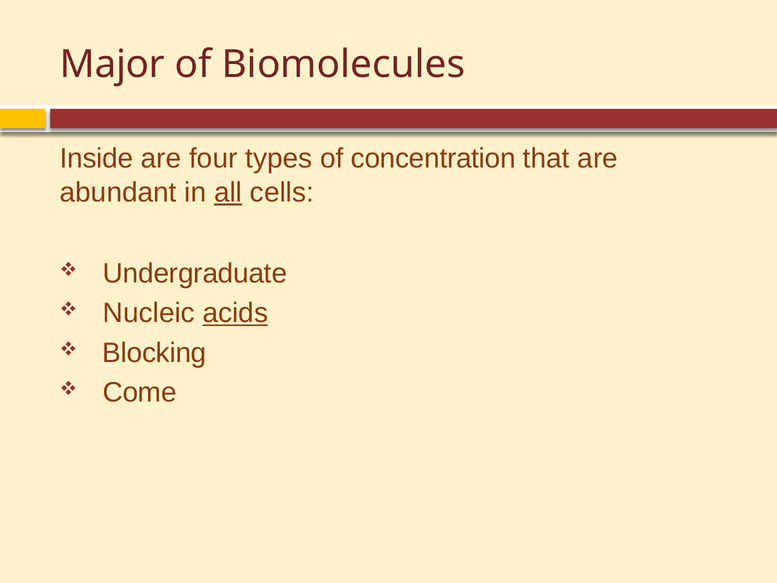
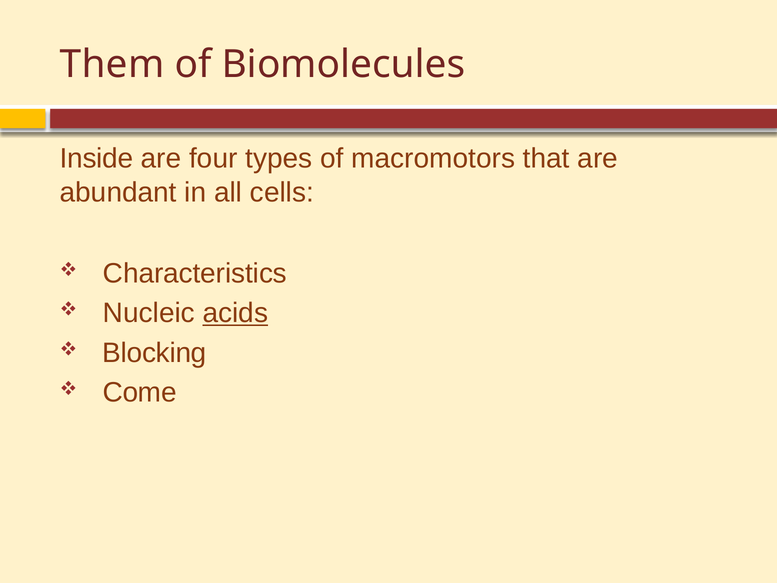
Major: Major -> Them (112, 64)
concentration: concentration -> macromotors (433, 159)
all underline: present -> none (228, 192)
Undergraduate: Undergraduate -> Characteristics (195, 273)
